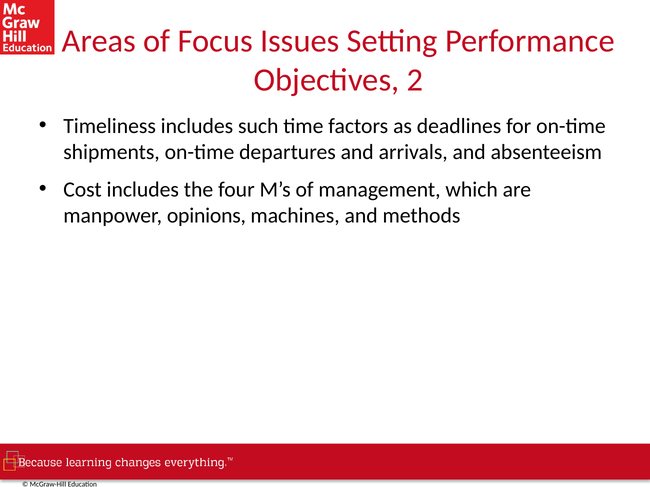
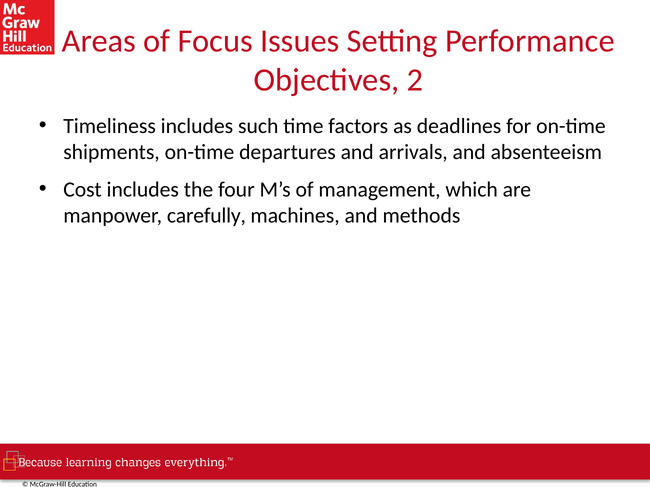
opinions: opinions -> carefully (206, 216)
